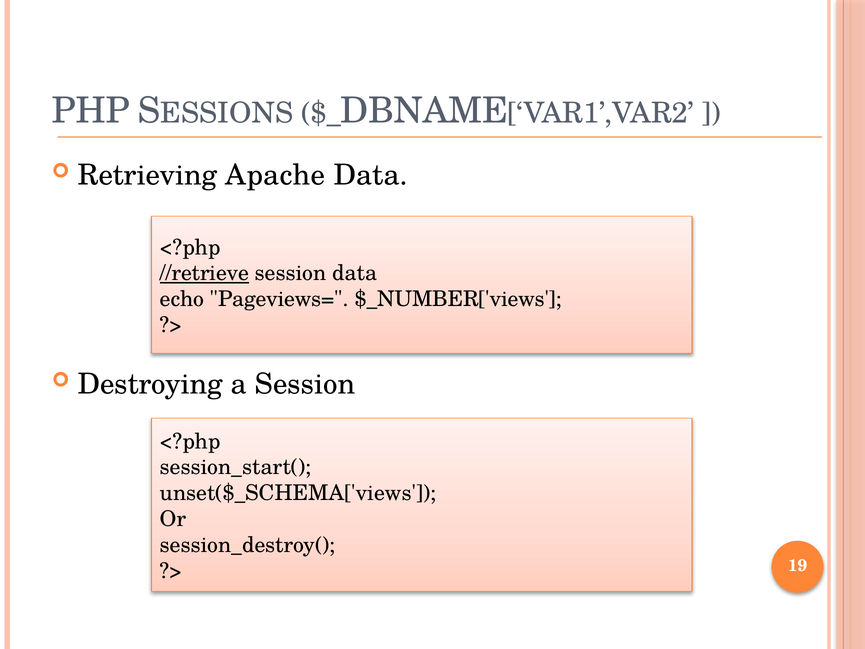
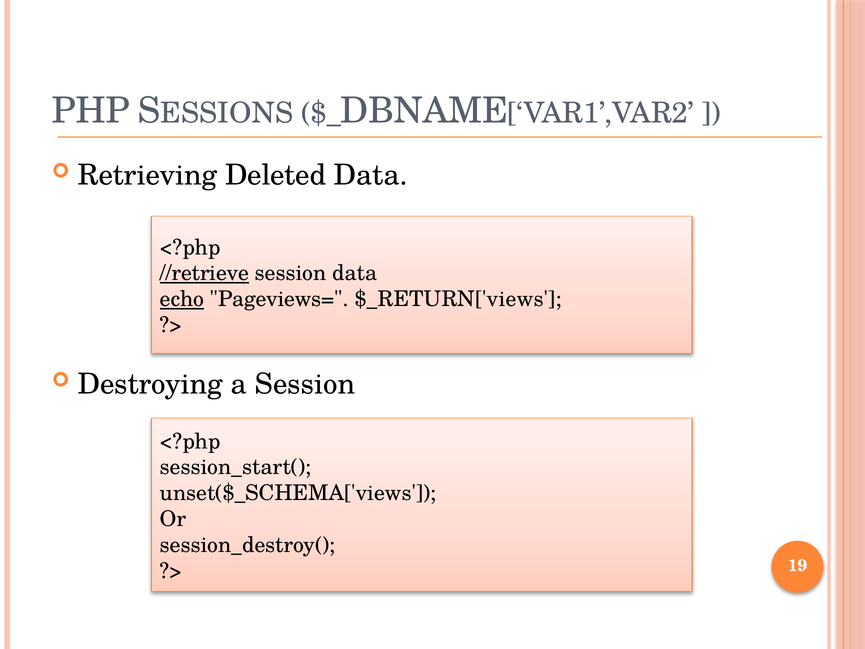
Apache: Apache -> Deleted (276, 175)
echo underline: none -> present (182, 299)
$_NUMBER['views: $_NUMBER['views -> $_RETURN['views (458, 299)
